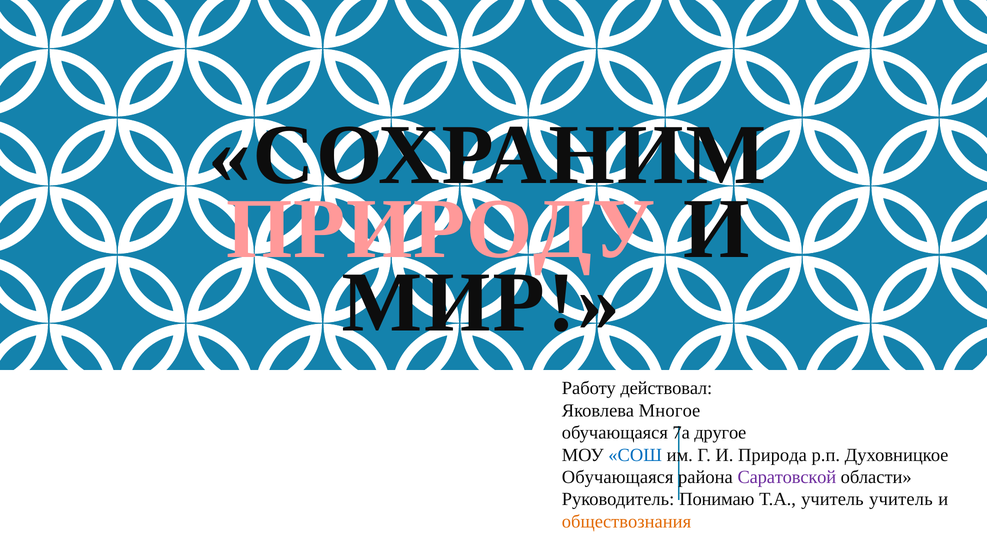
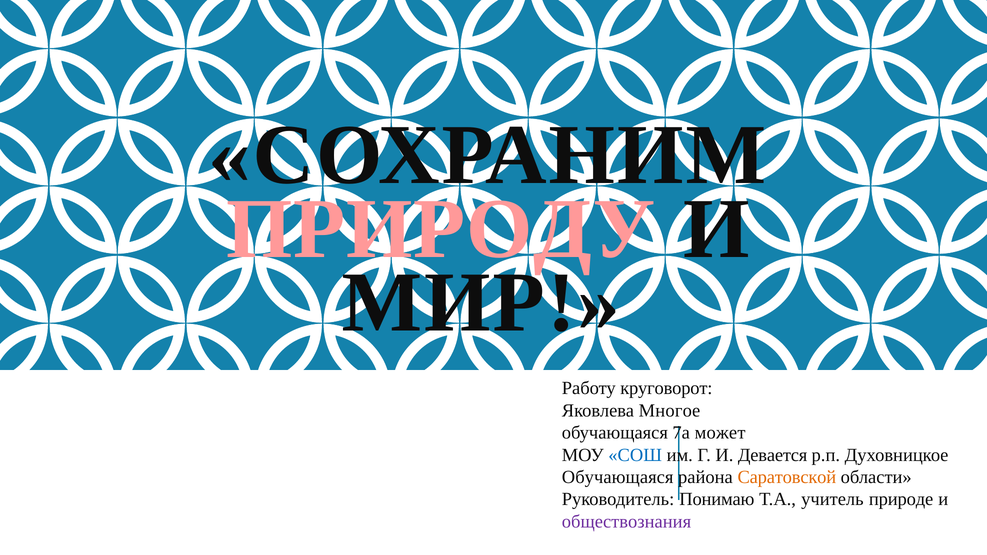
действовал: действовал -> круговорот (666, 388)
другое: другое -> может (720, 433)
Природа: Природа -> Девается (773, 455)
Саратовской colour: purple -> orange (787, 477)
учитель учитель: учитель -> природе (901, 499)
обществознания colour: orange -> purple (626, 522)
